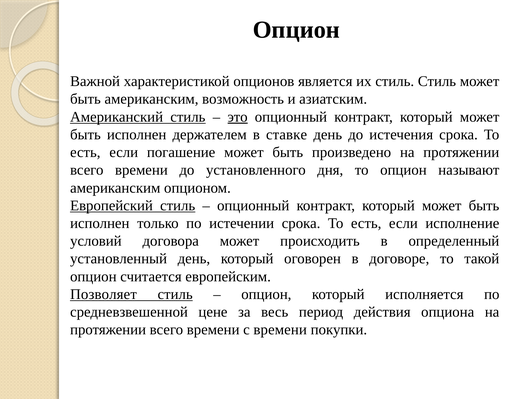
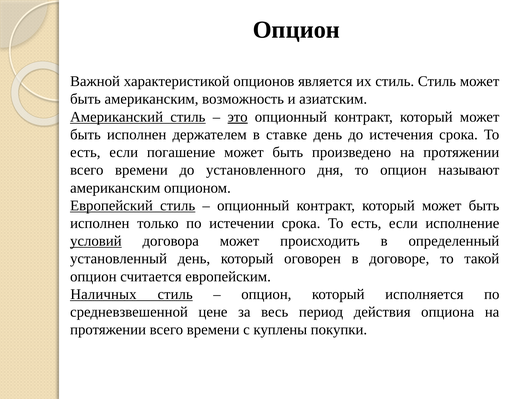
условий underline: none -> present (96, 241)
Позволяет: Позволяет -> Наличных (103, 294)
с времени: времени -> куплены (280, 330)
